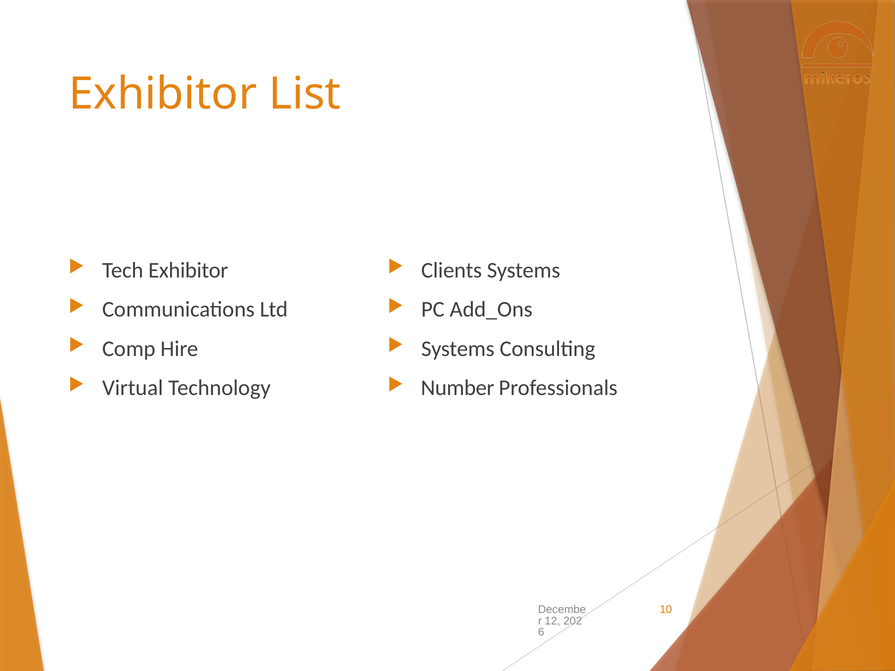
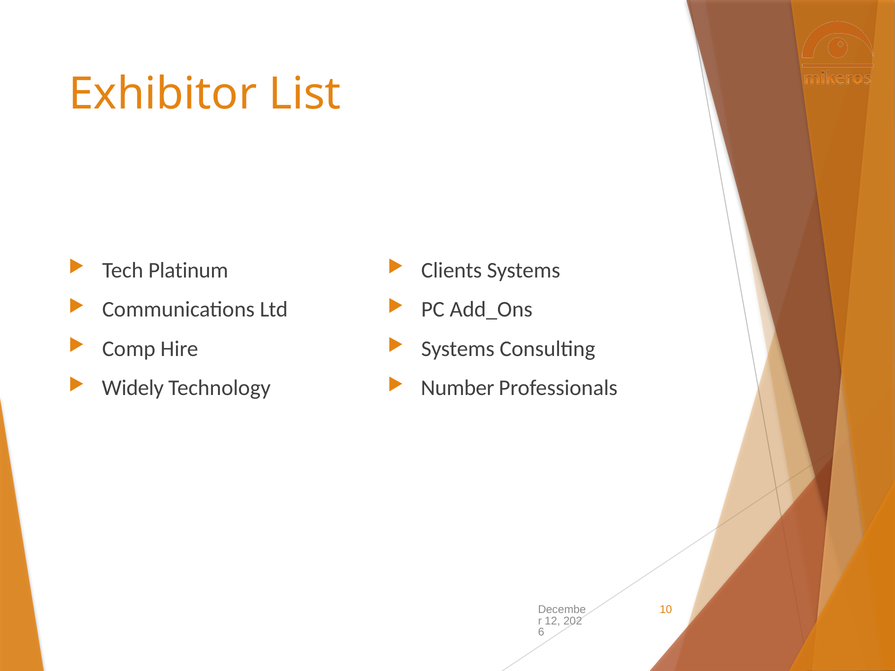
Tech Exhibitor: Exhibitor -> Platinum (188, 270)
Virtual: Virtual -> Widely (133, 388)
